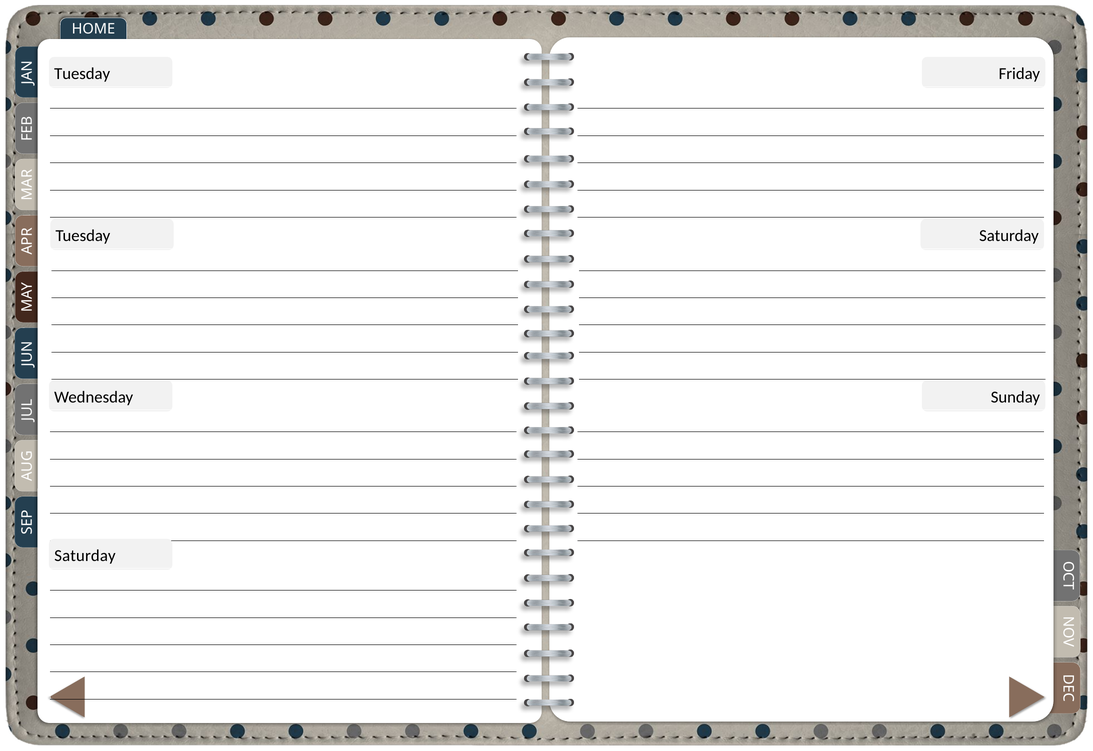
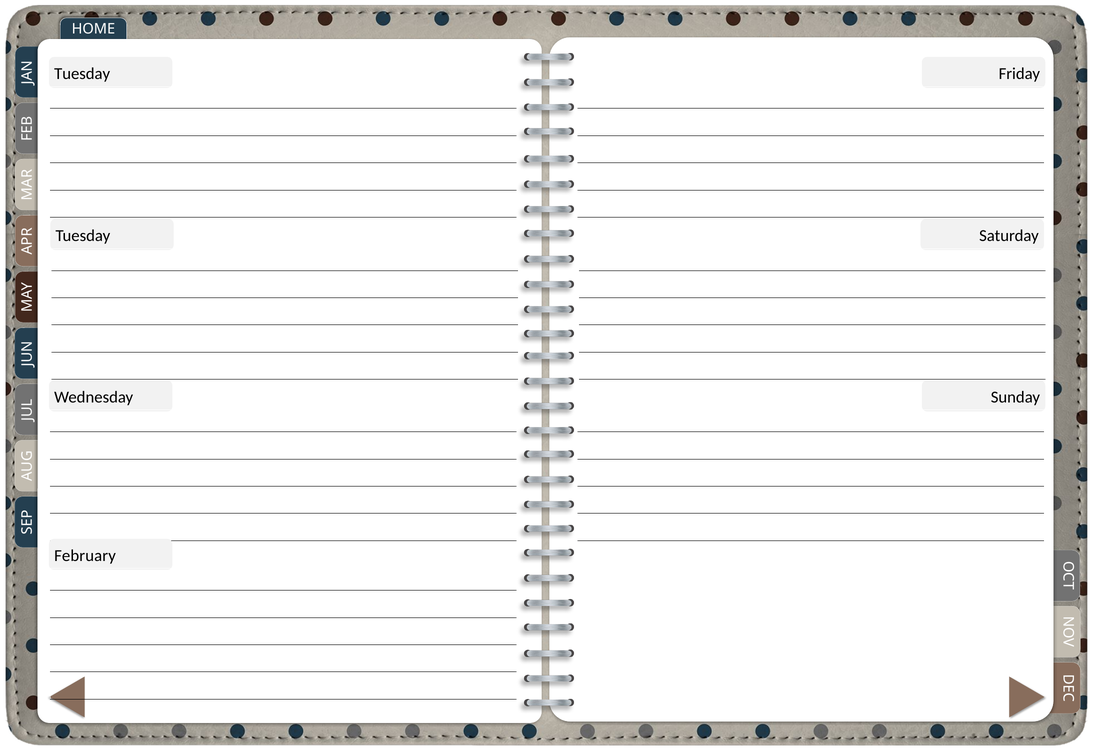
Saturday: Saturday -> February (85, 556)
